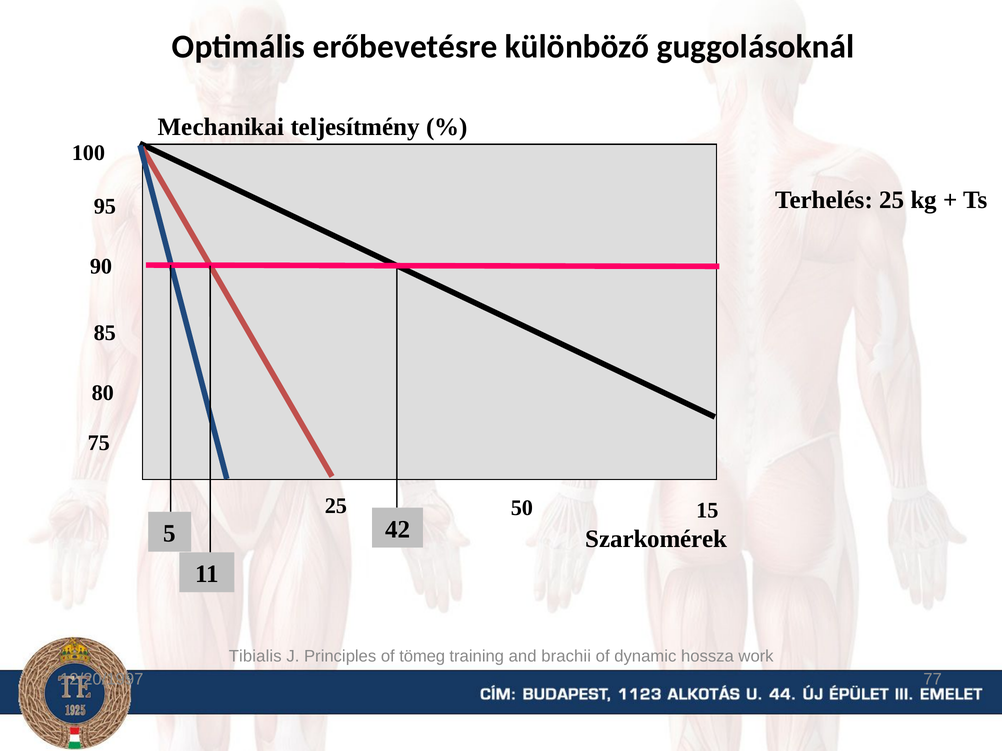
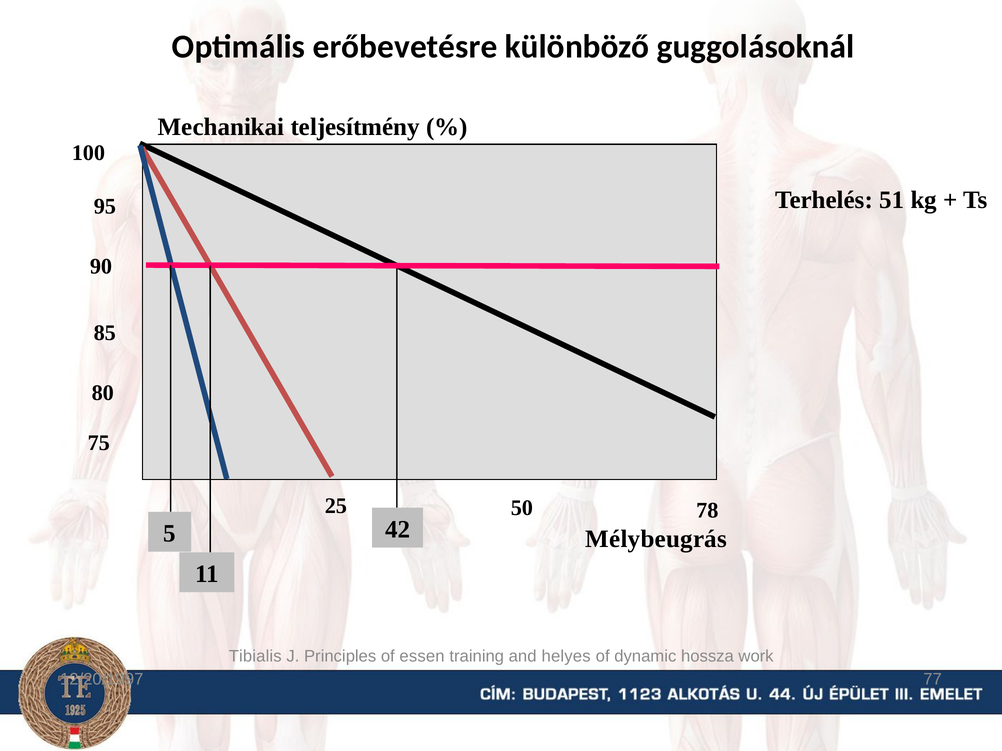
Terhelés 25: 25 -> 51 (892, 200)
15: 15 -> 78 (707, 511)
Szarkomérek: Szarkomérek -> Mélybeugrás (656, 540)
tömeg: tömeg -> essen (422, 657)
brachii: brachii -> helyes (566, 657)
